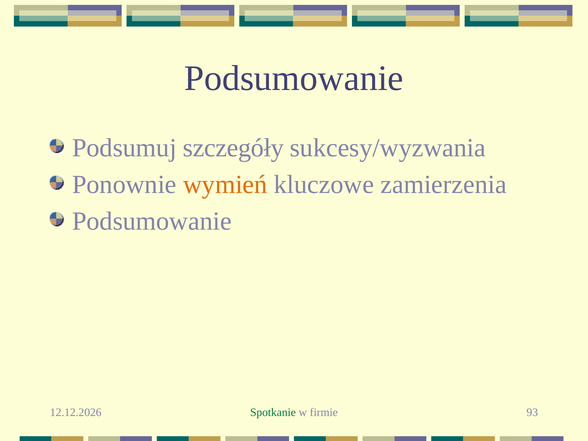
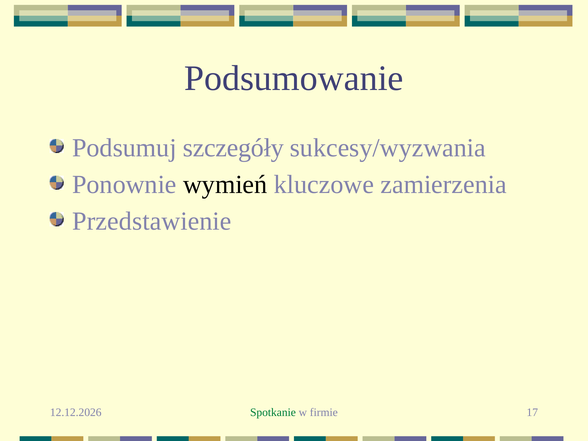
wymień colour: orange -> black (225, 184)
Podsumowanie: Podsumowanie -> Przedstawienie (152, 221)
93: 93 -> 17 (532, 412)
